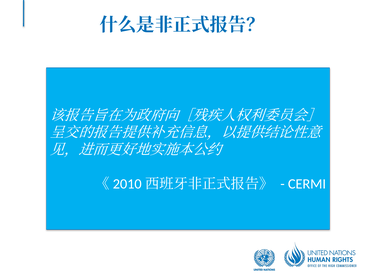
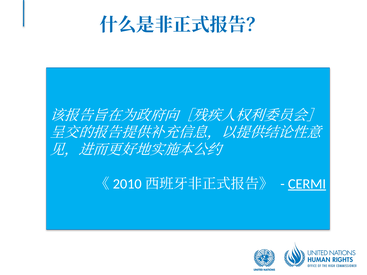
CERMI underline: none -> present (307, 184)
